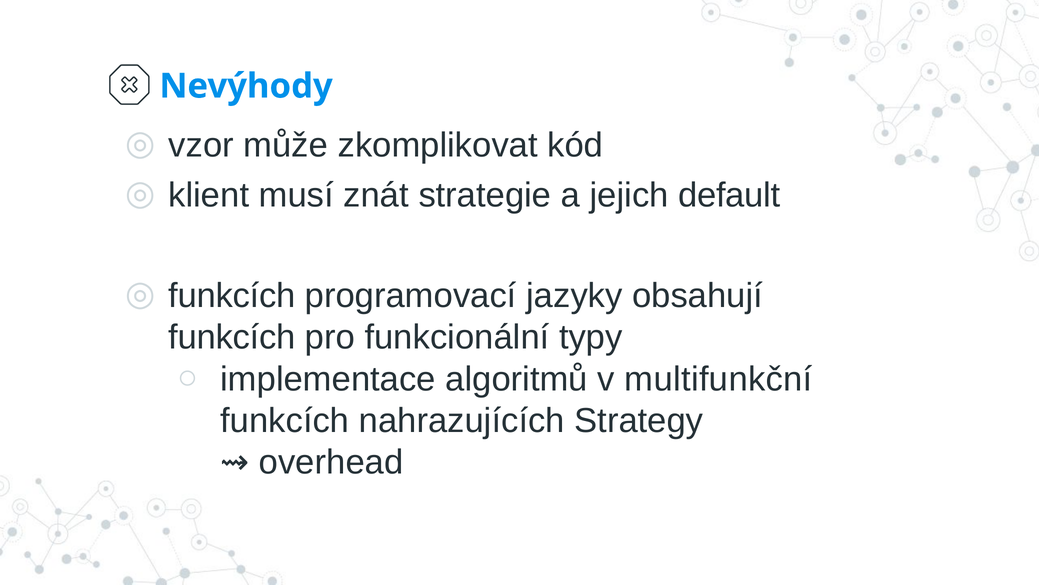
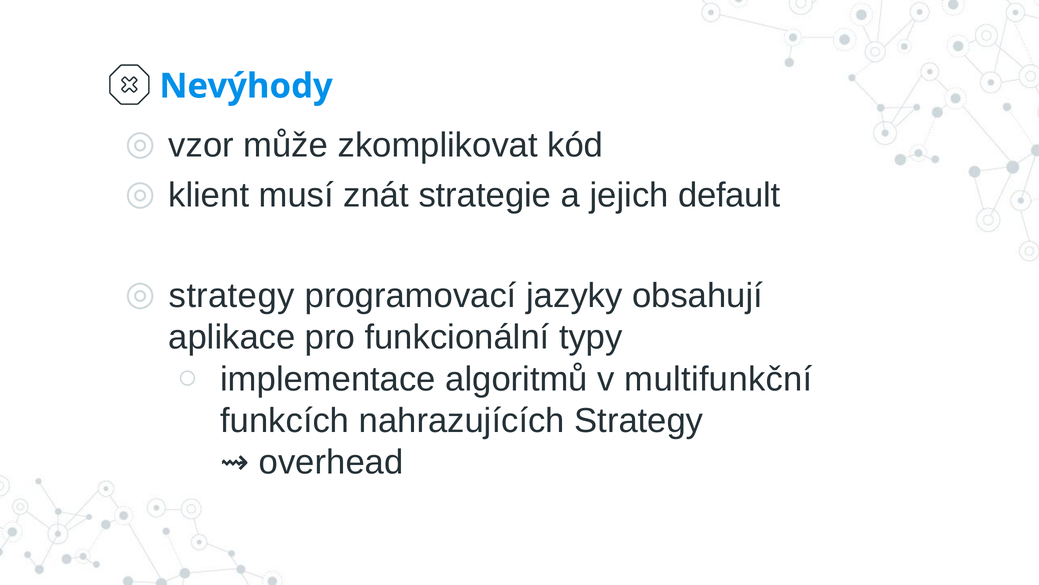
funkcích: funkcích -> strategy (232, 296)
funkcích: funkcích -> aplikace (232, 337)
